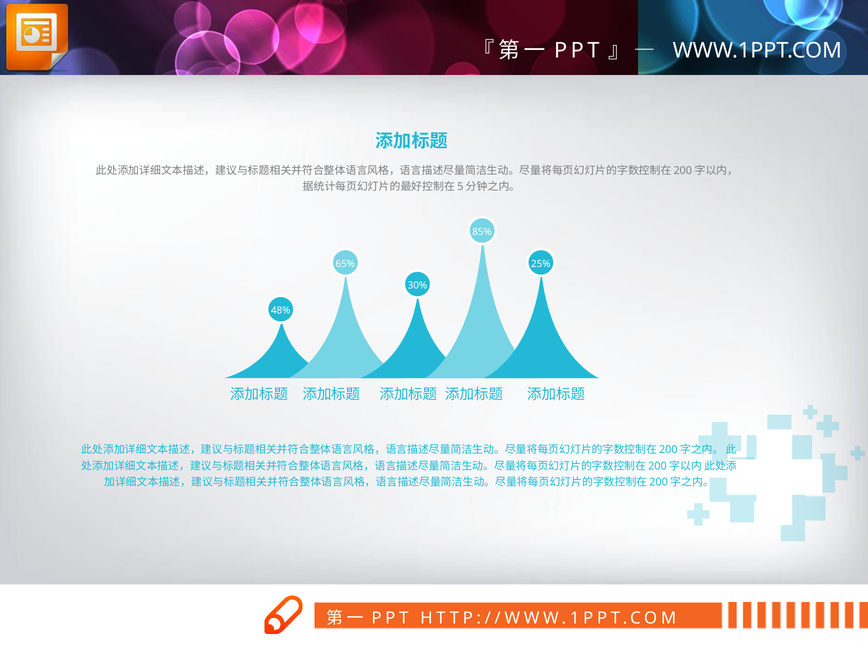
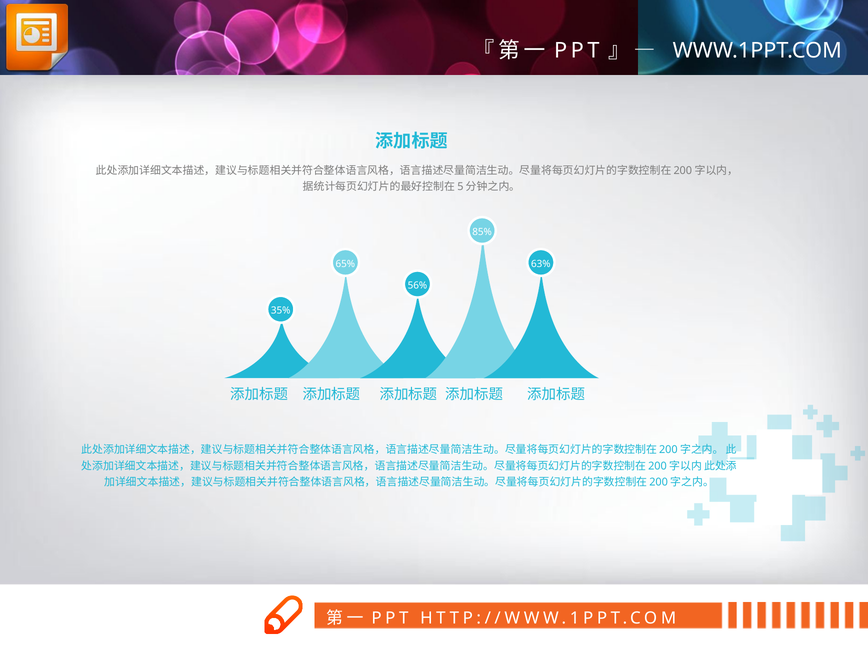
25%: 25% -> 63% (541, 264)
30%: 30% -> 56% (417, 285)
48%: 48% -> 35% (281, 311)
